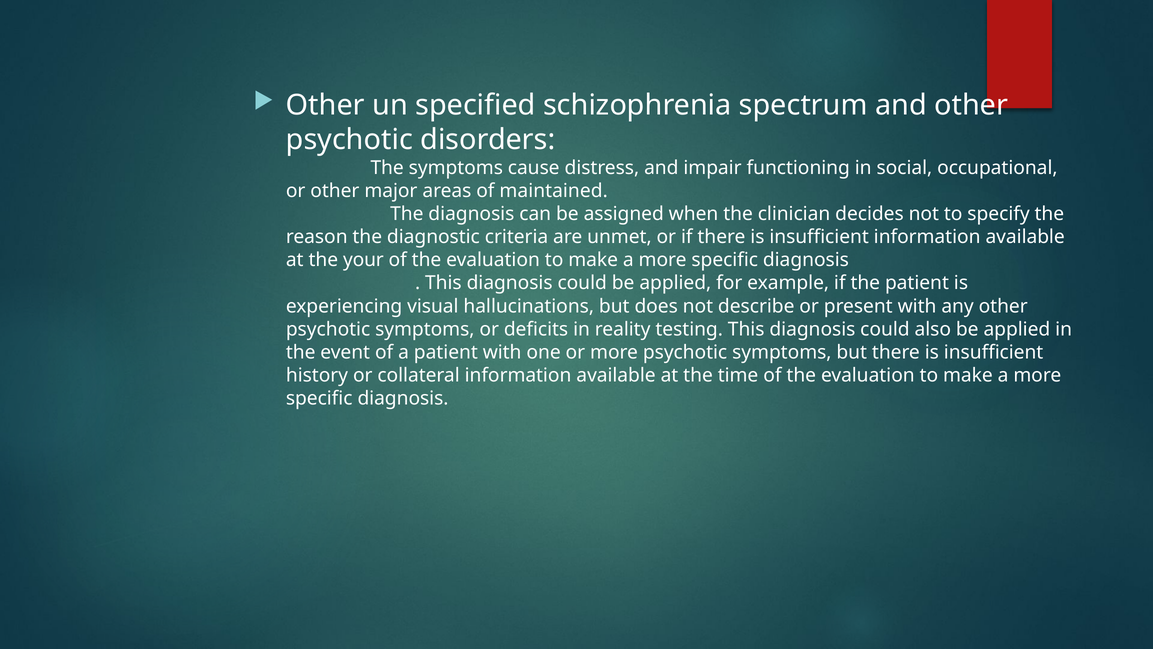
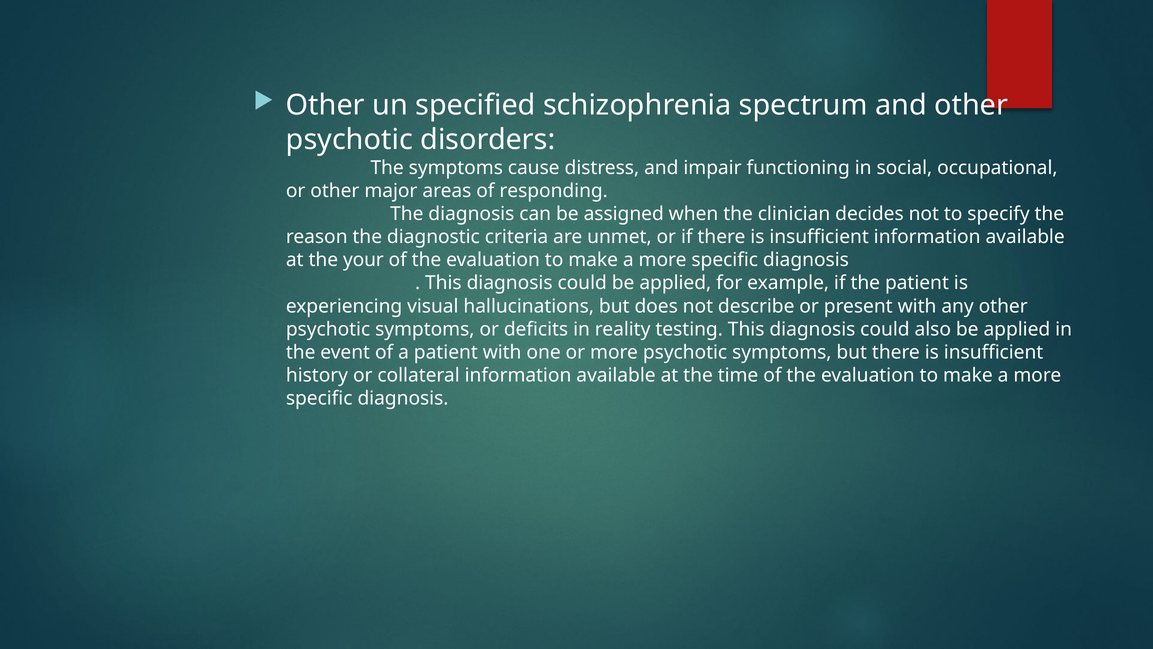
maintained: maintained -> responding (554, 191)
